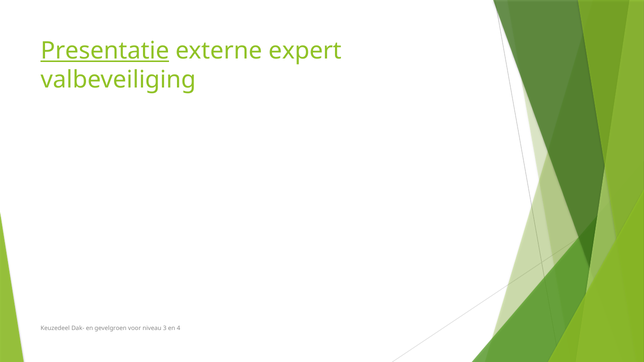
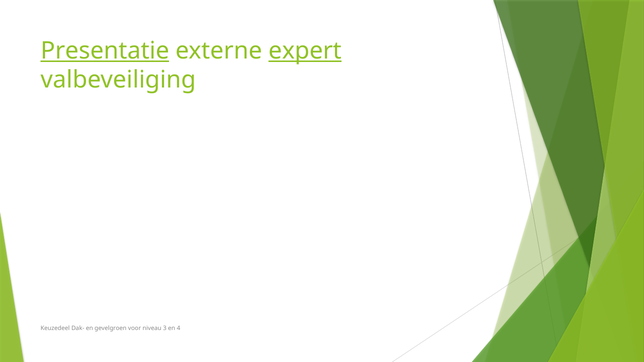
expert underline: none -> present (305, 51)
